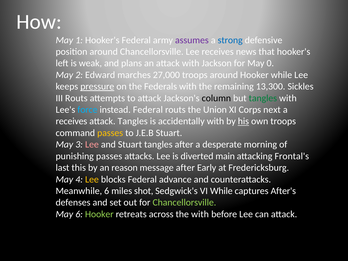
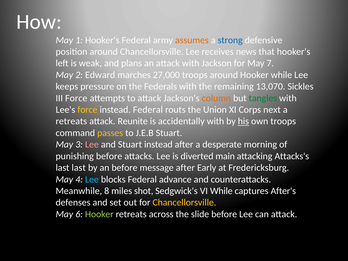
assumes colour: purple -> orange (192, 40)
0: 0 -> 7 (270, 63)
pressure underline: present -> none (97, 86)
13,300: 13,300 -> 13,070 (271, 86)
III Routs: Routs -> Force (76, 98)
column colour: black -> orange (216, 98)
force colour: light blue -> yellow (87, 110)
receives: receives -> retreats (71, 121)
attack Tangles: Tangles -> Reunite (133, 121)
Stuart tangles: tangles -> instead (158, 145)
punishing passes: passes -> before (109, 156)
Frontal's: Frontal's -> Attacks's (292, 156)
last this: this -> last (79, 168)
an reason: reason -> before (125, 168)
Lee colour: yellow -> light blue (92, 179)
Meanwhile 6: 6 -> 8 (107, 191)
Chancellorsville colour: light green -> yellow (184, 203)
the with: with -> slide (200, 214)
